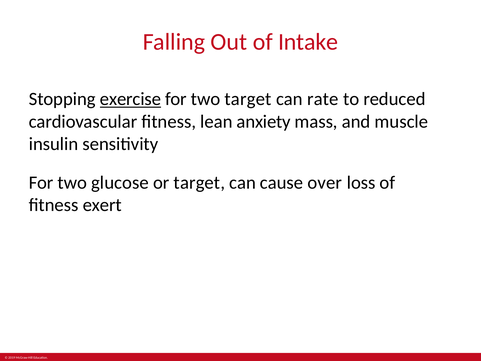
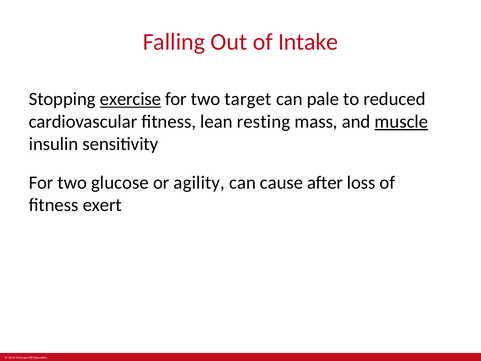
rate: rate -> pale (323, 99)
anxiety: anxiety -> resting (263, 122)
muscle underline: none -> present (401, 122)
or target: target -> agility (199, 182)
over: over -> after (325, 182)
